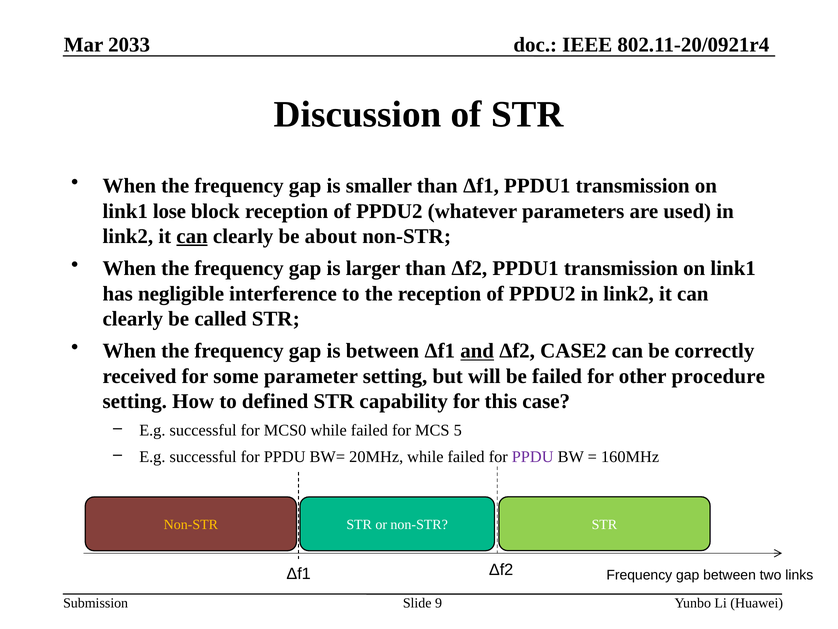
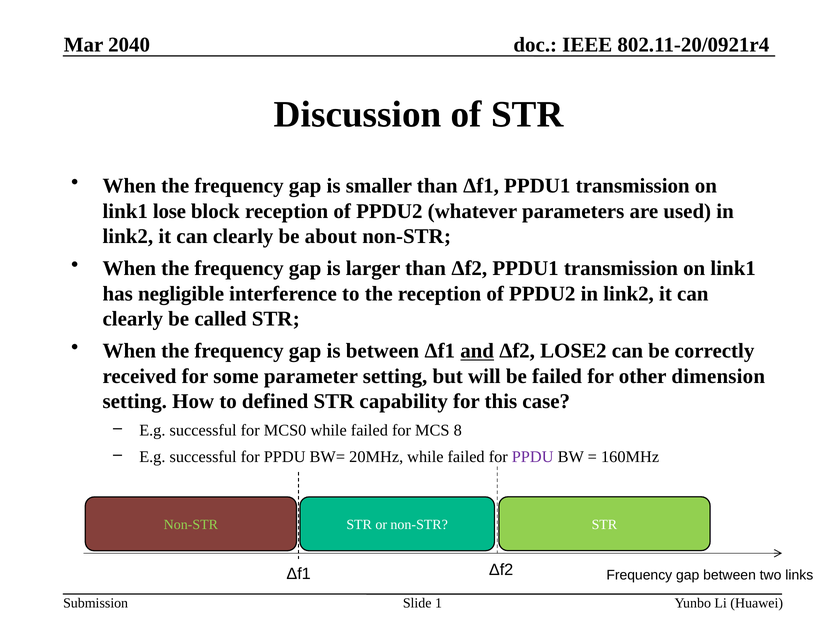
2033: 2033 -> 2040 (129, 45)
can underline: present -> none (192, 236)
CASE2: CASE2 -> LOSE2 (573, 351)
procedure: procedure -> dimension (718, 376)
5: 5 -> 8 (458, 430)
Non-STR colour: yellow -> light green (191, 524)
9: 9 -> 1 (439, 603)
